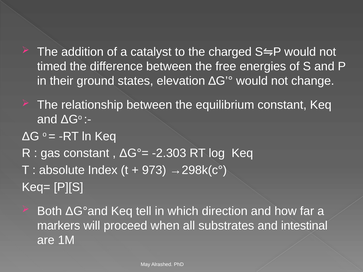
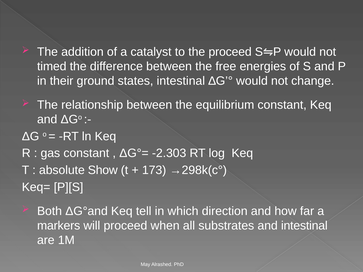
the charged: charged -> proceed (230, 52)
states elevation: elevation -> intestinal (181, 81)
Index: Index -> Show (103, 170)
973: 973 -> 173 (154, 170)
